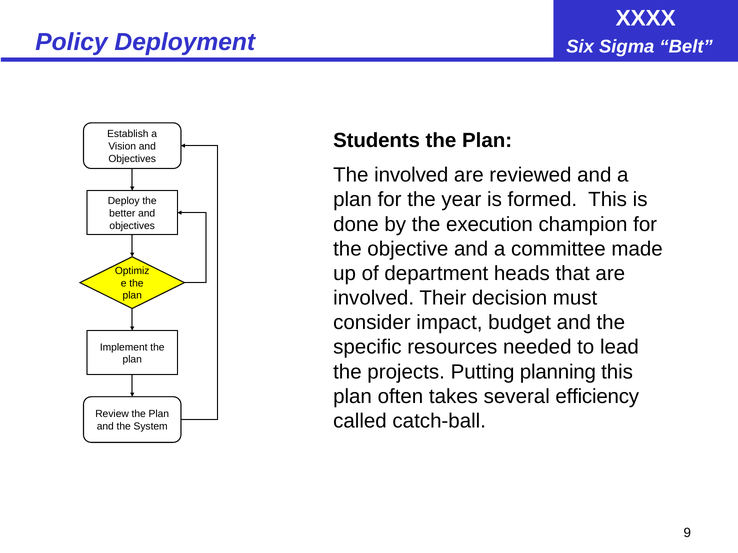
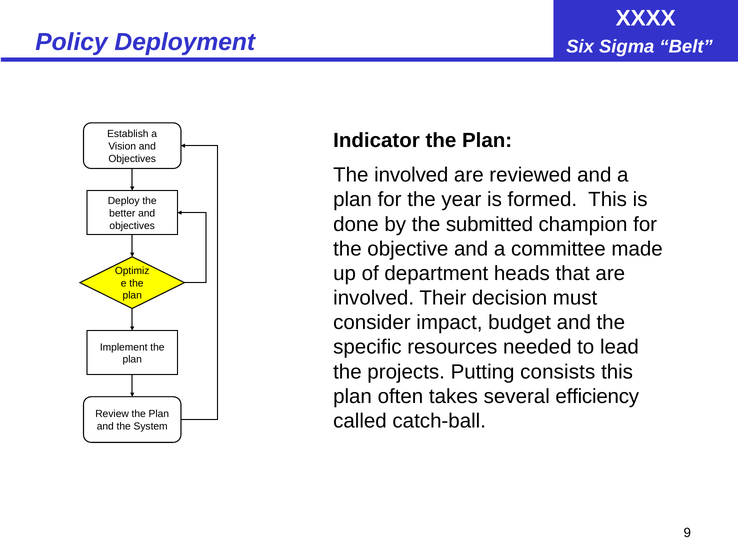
Students: Students -> Indicator (377, 140)
execution: execution -> submitted (490, 224)
planning: planning -> consists (558, 372)
